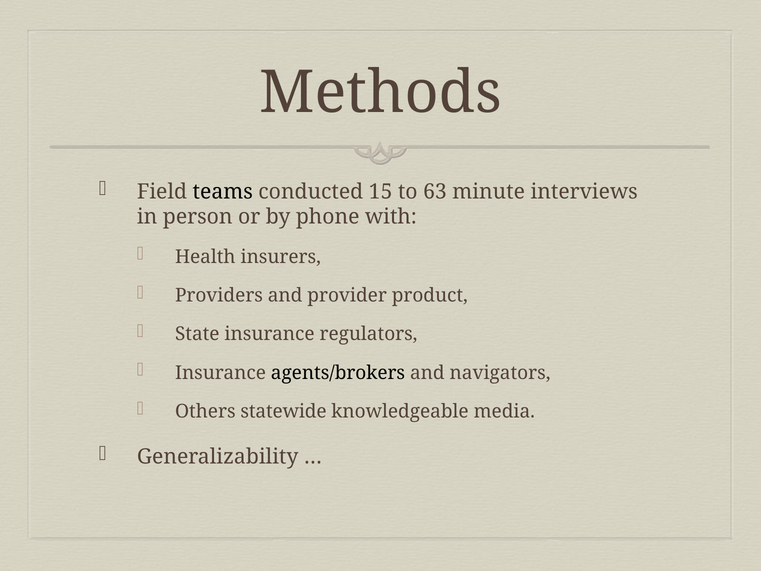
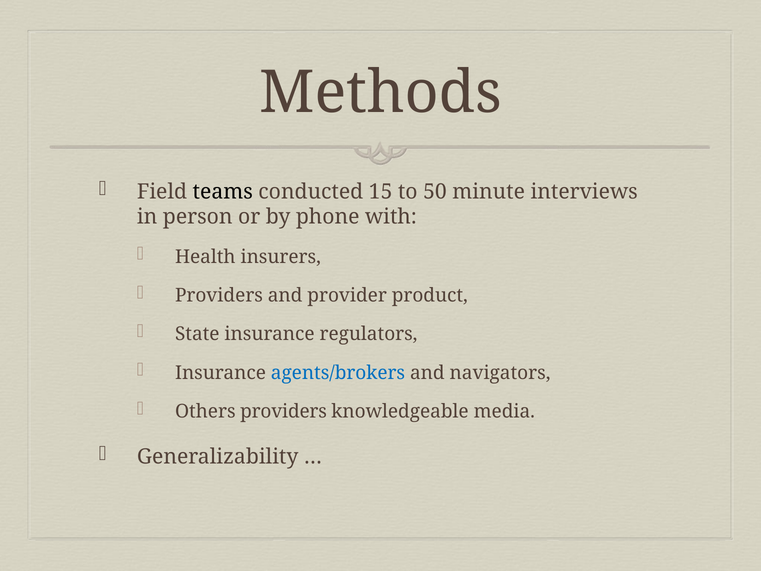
63: 63 -> 50 (435, 191)
agents/brokers colour: black -> blue (338, 373)
Others statewide: statewide -> providers (284, 411)
